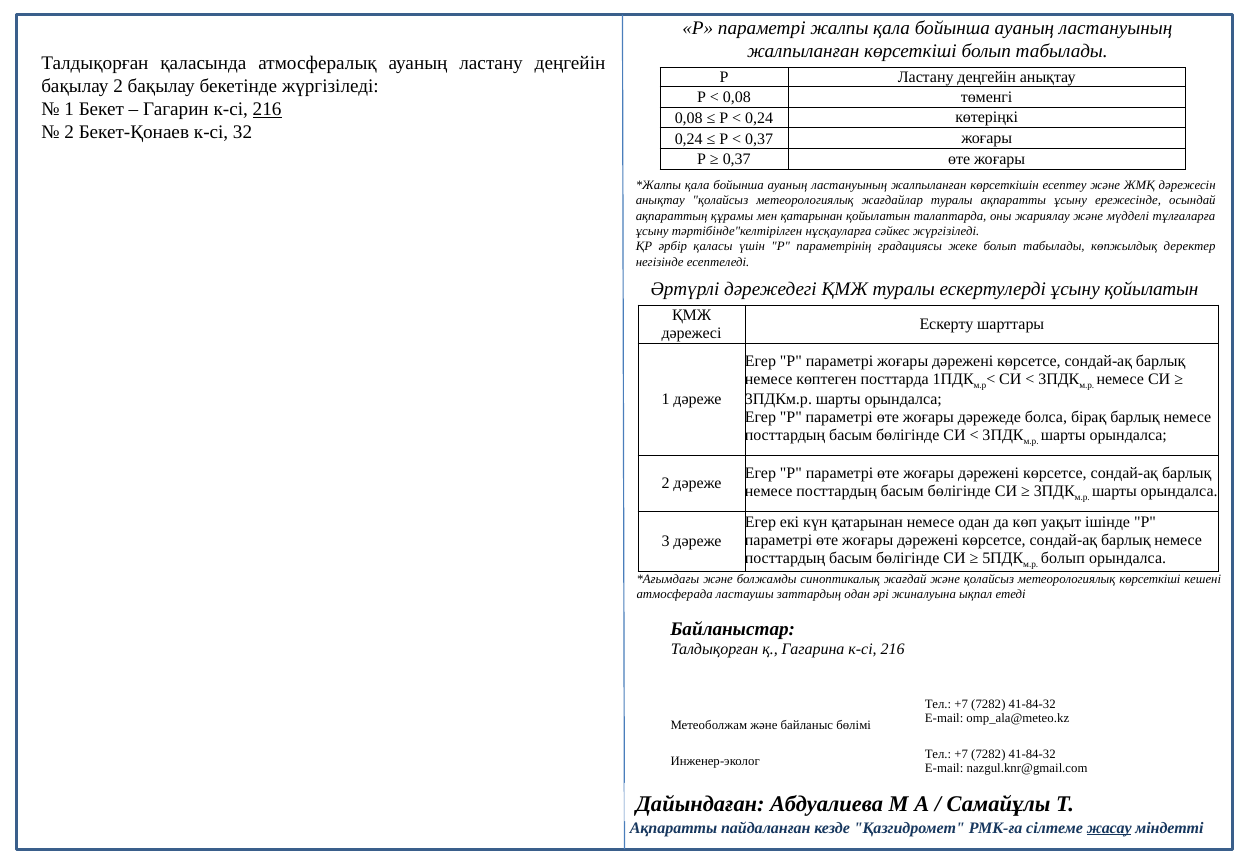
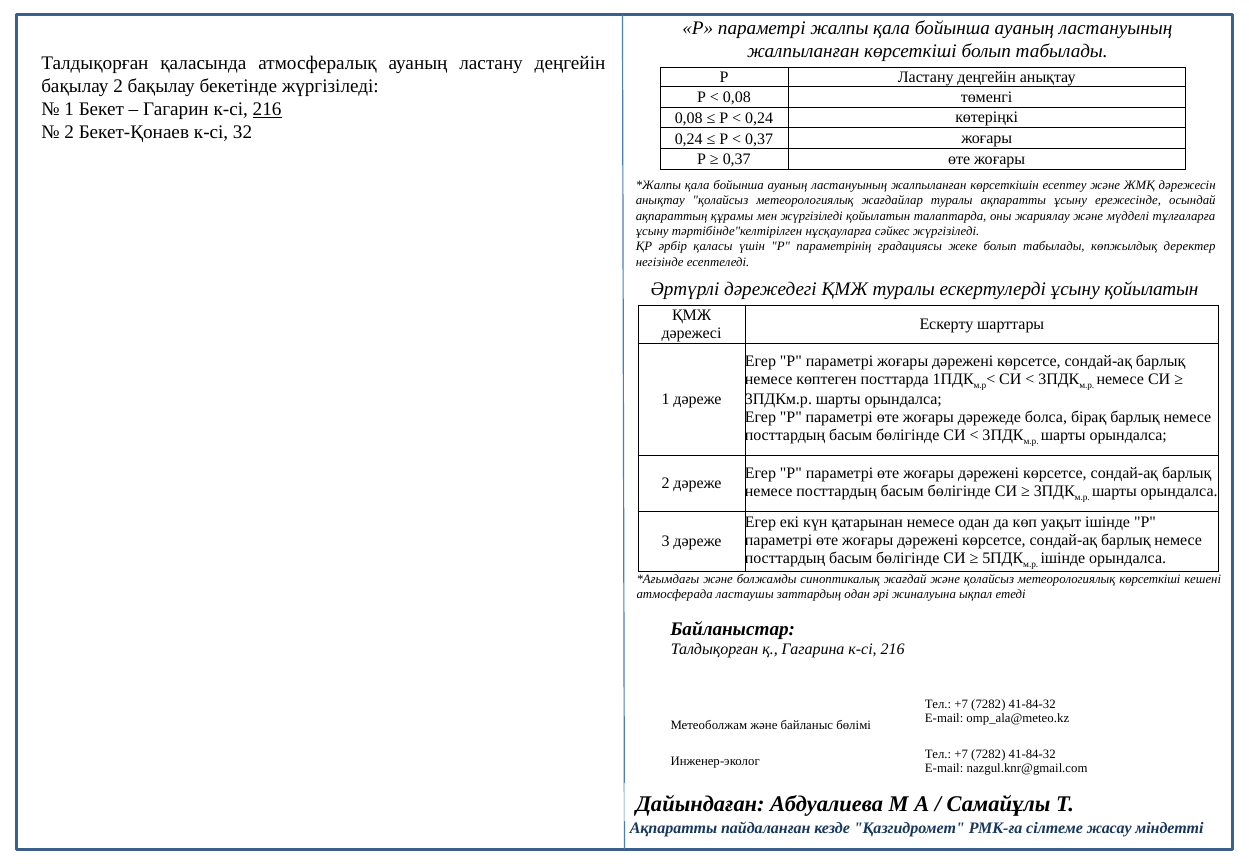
мен қатарынан: қатарынан -> жүргізіледі (812, 216)
болып: болып -> ішінде (1063, 558)
жасау underline: present -> none (1109, 828)
